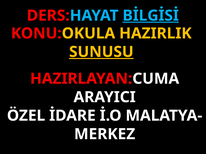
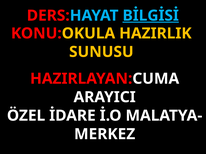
SUNUSU underline: present -> none (101, 52)
